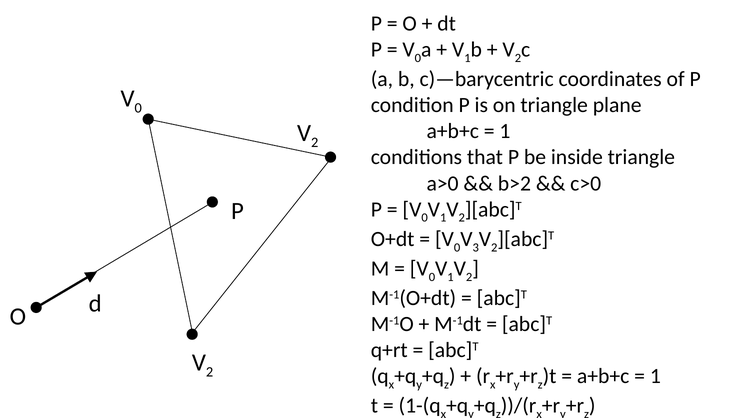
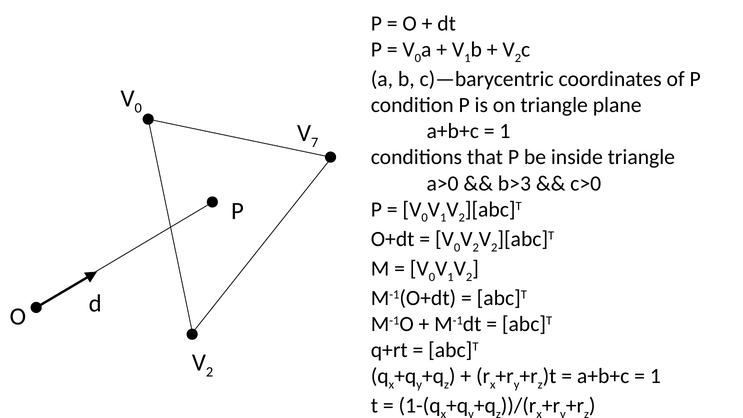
2: 2 -> 7 (315, 142)
b>2: b>2 -> b>3 (514, 183)
3: 3 -> 2 (476, 247)
